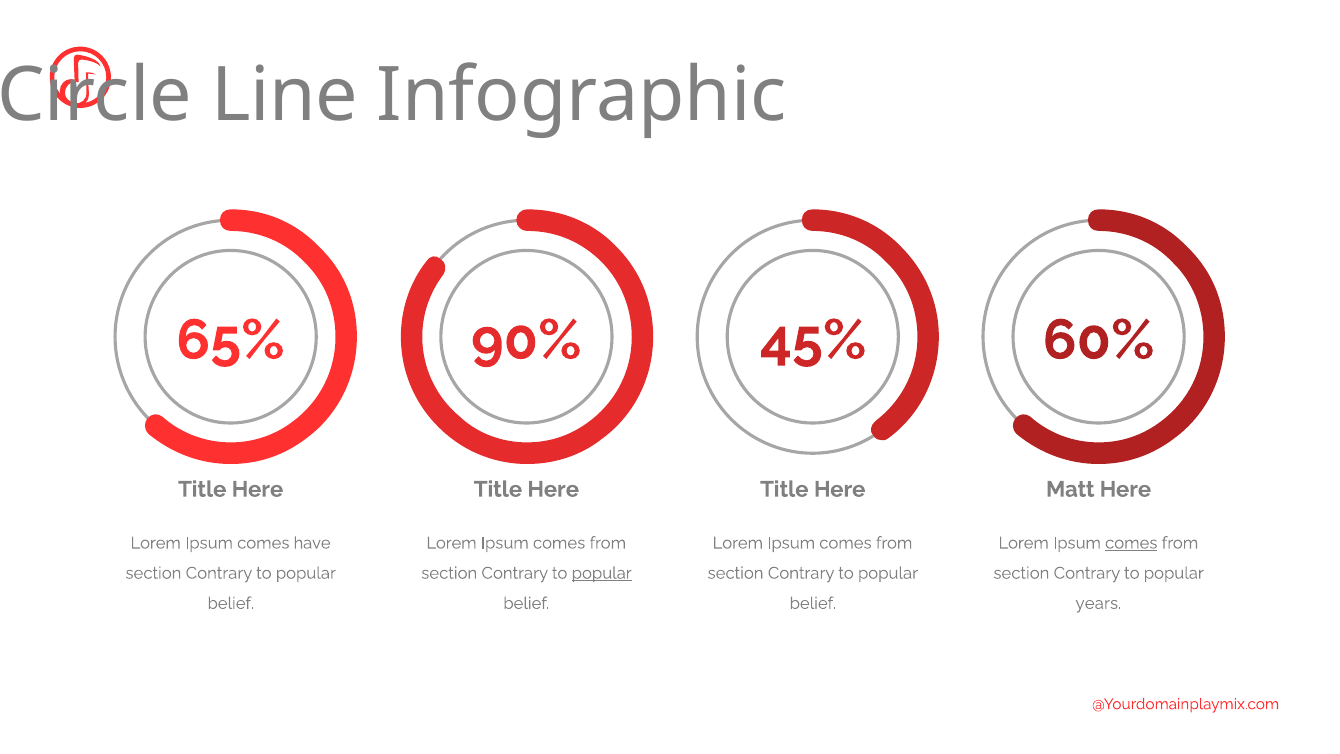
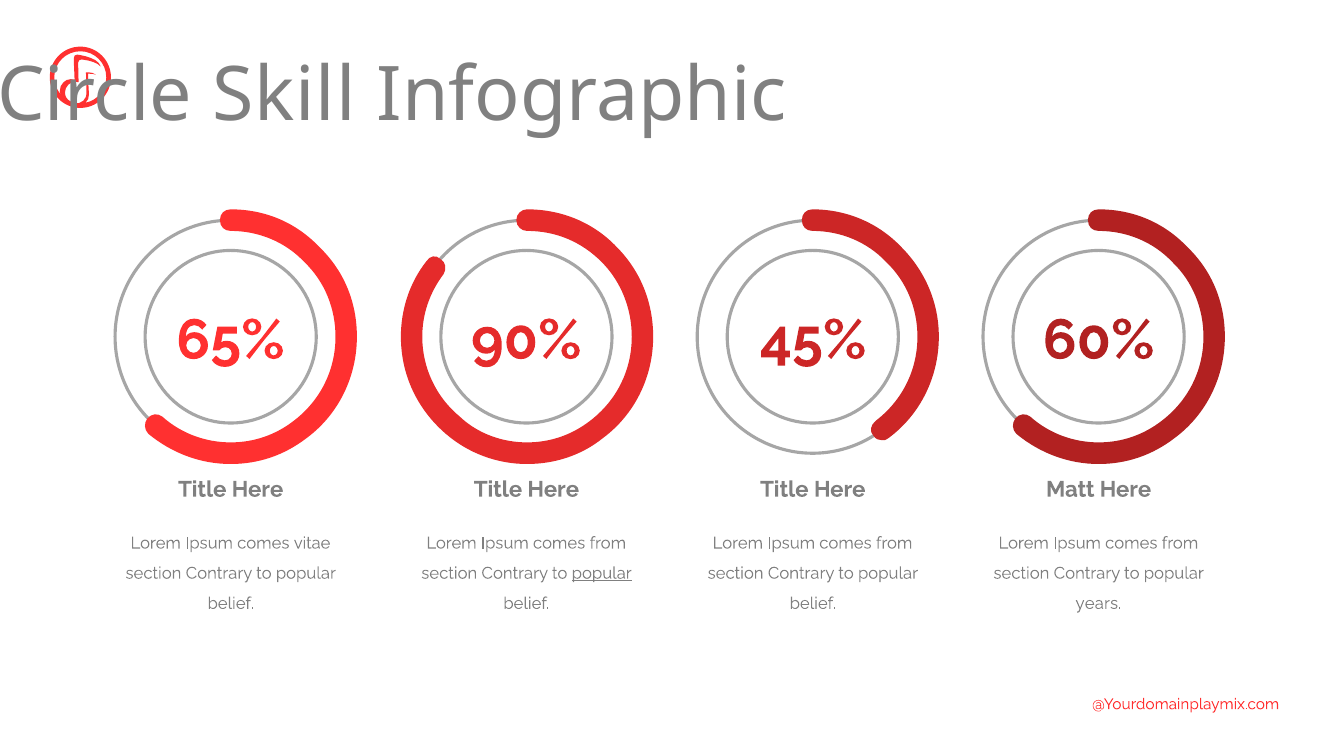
Line: Line -> Skill (284, 95)
have: have -> vitae (312, 543)
comes underline: present -> none (1131, 543)
